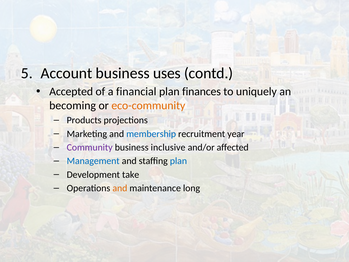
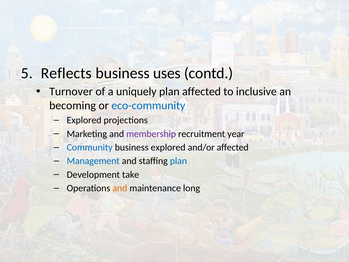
Account: Account -> Reflects (66, 73)
Accepted: Accepted -> Turnover (71, 92)
financial: financial -> uniquely (136, 92)
plan finances: finances -> affected (202, 92)
uniquely: uniquely -> inclusive (256, 92)
eco-community colour: orange -> blue (148, 106)
Products: Products -> Explored (84, 120)
membership colour: blue -> purple (151, 134)
Community colour: purple -> blue (90, 147)
business inclusive: inclusive -> explored (168, 147)
